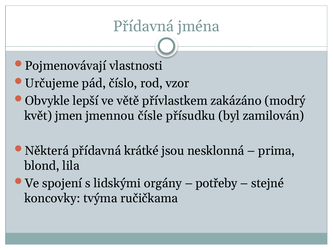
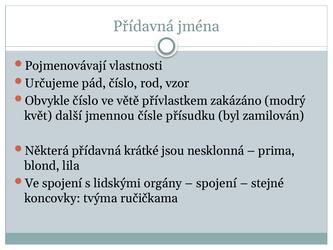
Obvykle lepší: lepší -> číslo (86, 101)
jmen: jmen -> další (69, 116)
potřeby: potřeby -> spojení (216, 183)
